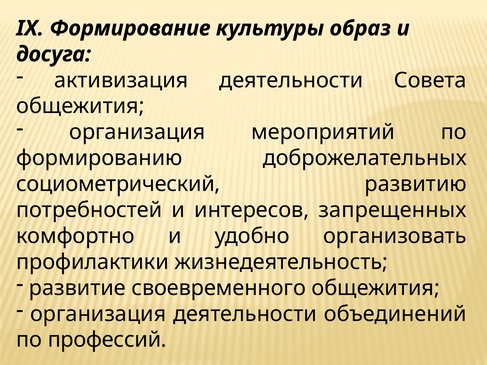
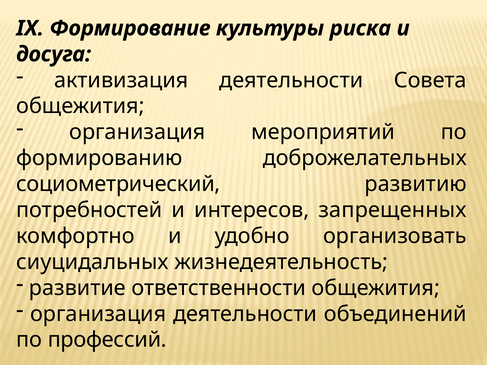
образ: образ -> риска (360, 28)
профилактики: профилактики -> сиуцидальных (92, 262)
своевременного: своевременного -> ответственности (219, 288)
